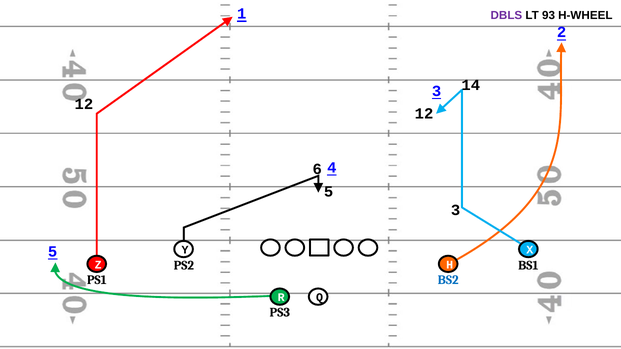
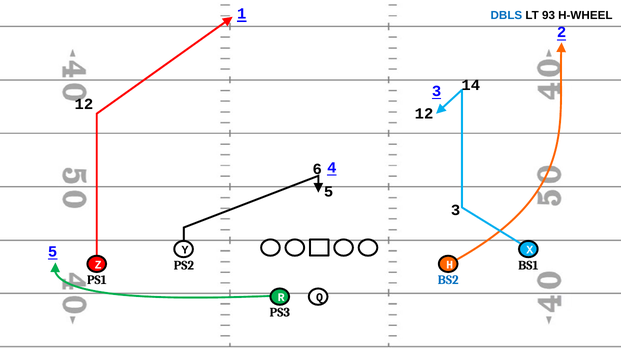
DBLS colour: purple -> blue (506, 15)
